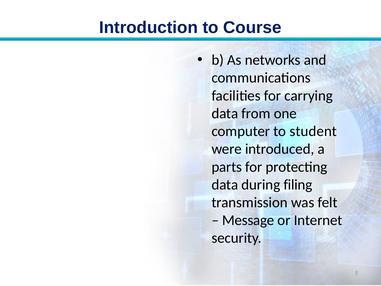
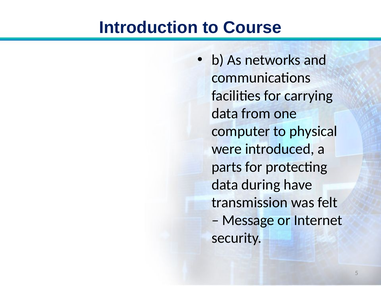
student: student -> physical (313, 131)
filing: filing -> have (298, 185)
